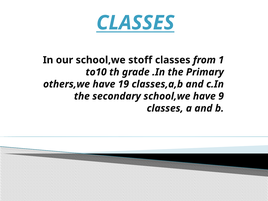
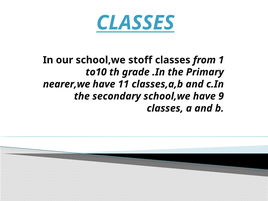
others,we: others,we -> nearer,we (67, 84)
19: 19 -> 11 (123, 84)
